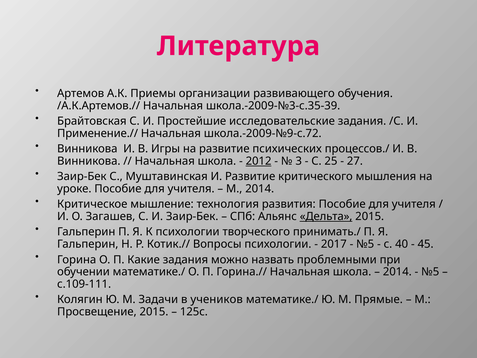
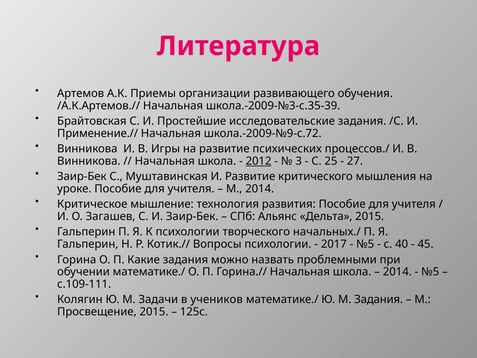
Дельта underline: present -> none (326, 216)
принимать./: принимать./ -> начальных./ (327, 232)
М Прямые: Прямые -> Задания (379, 299)
